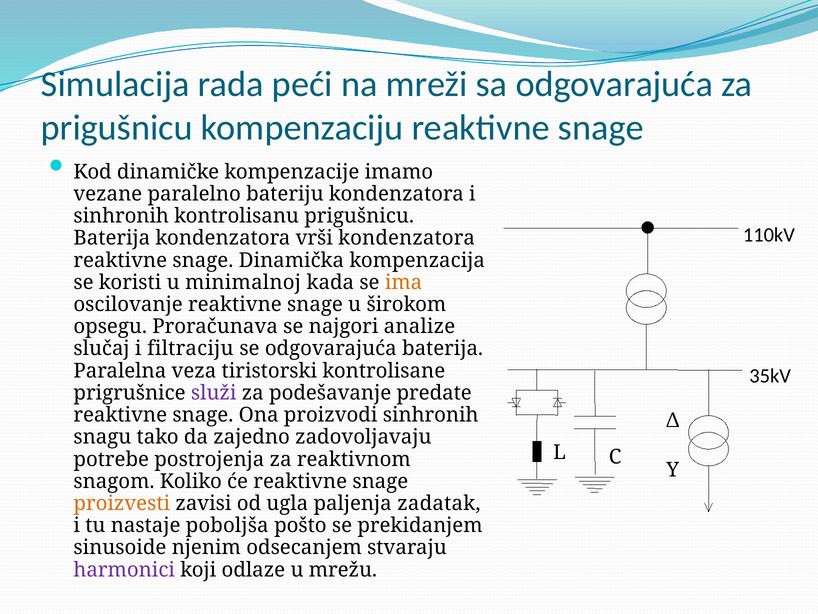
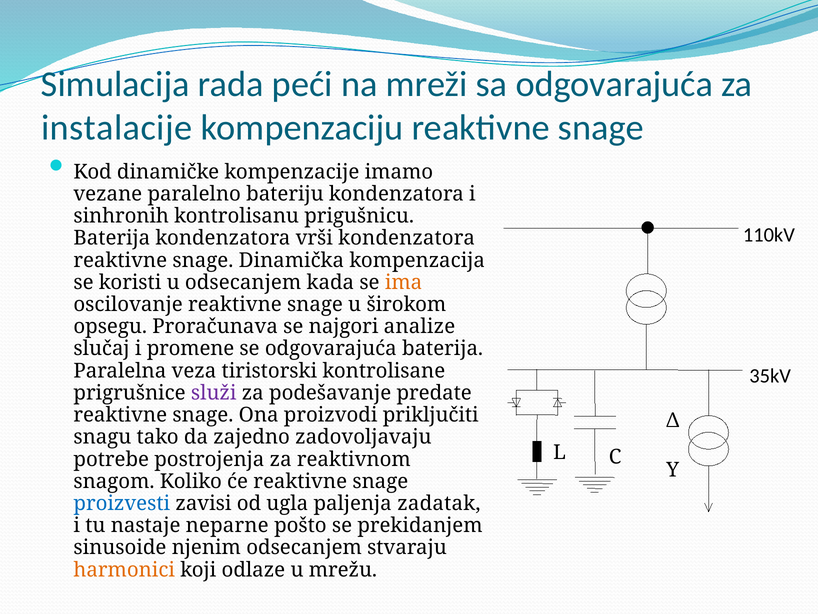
prigušnicu: prigušnicu -> instalacije (117, 128)
u minimalnoj: minimalnoj -> odsecanjem (243, 282)
filtraciju: filtraciju -> promene (191, 348)
proizvodi sinhronih: sinhronih -> priključiti (431, 415)
proizvesti colour: orange -> blue (122, 503)
poboljša: poboljša -> neparne (227, 525)
harmonici colour: purple -> orange (124, 569)
